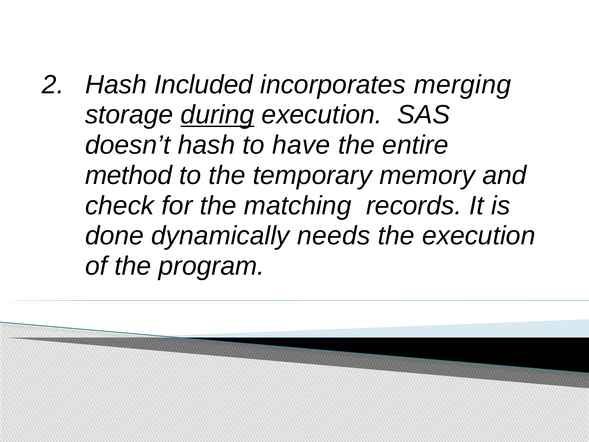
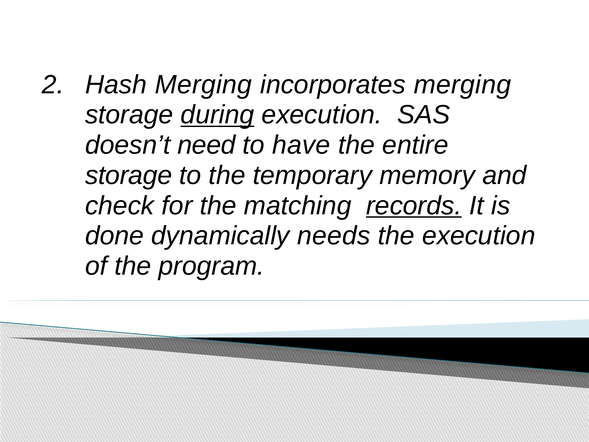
Hash Included: Included -> Merging (203, 85)
doesn’t hash: hash -> need (207, 145)
method: method -> storage (129, 175)
records underline: none -> present (414, 206)
